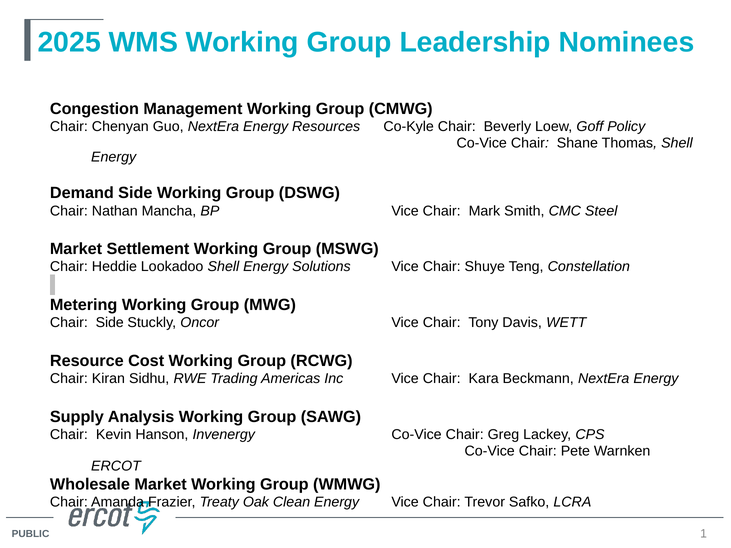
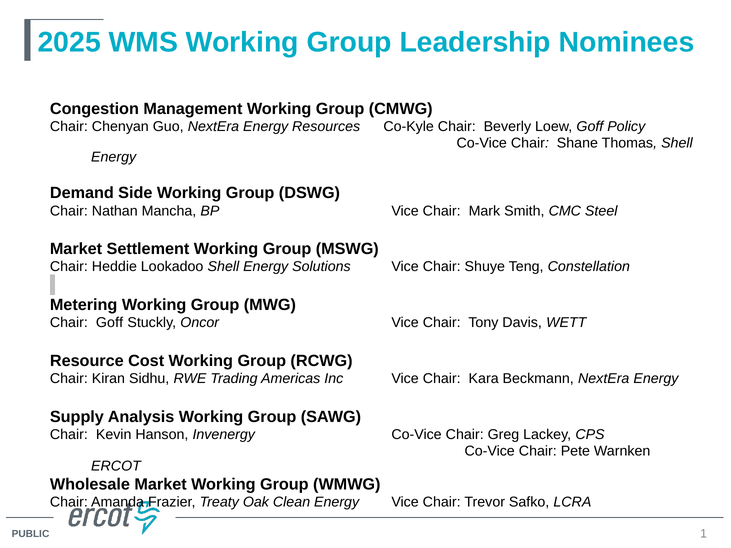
Chair Side: Side -> Goff (110, 323)
